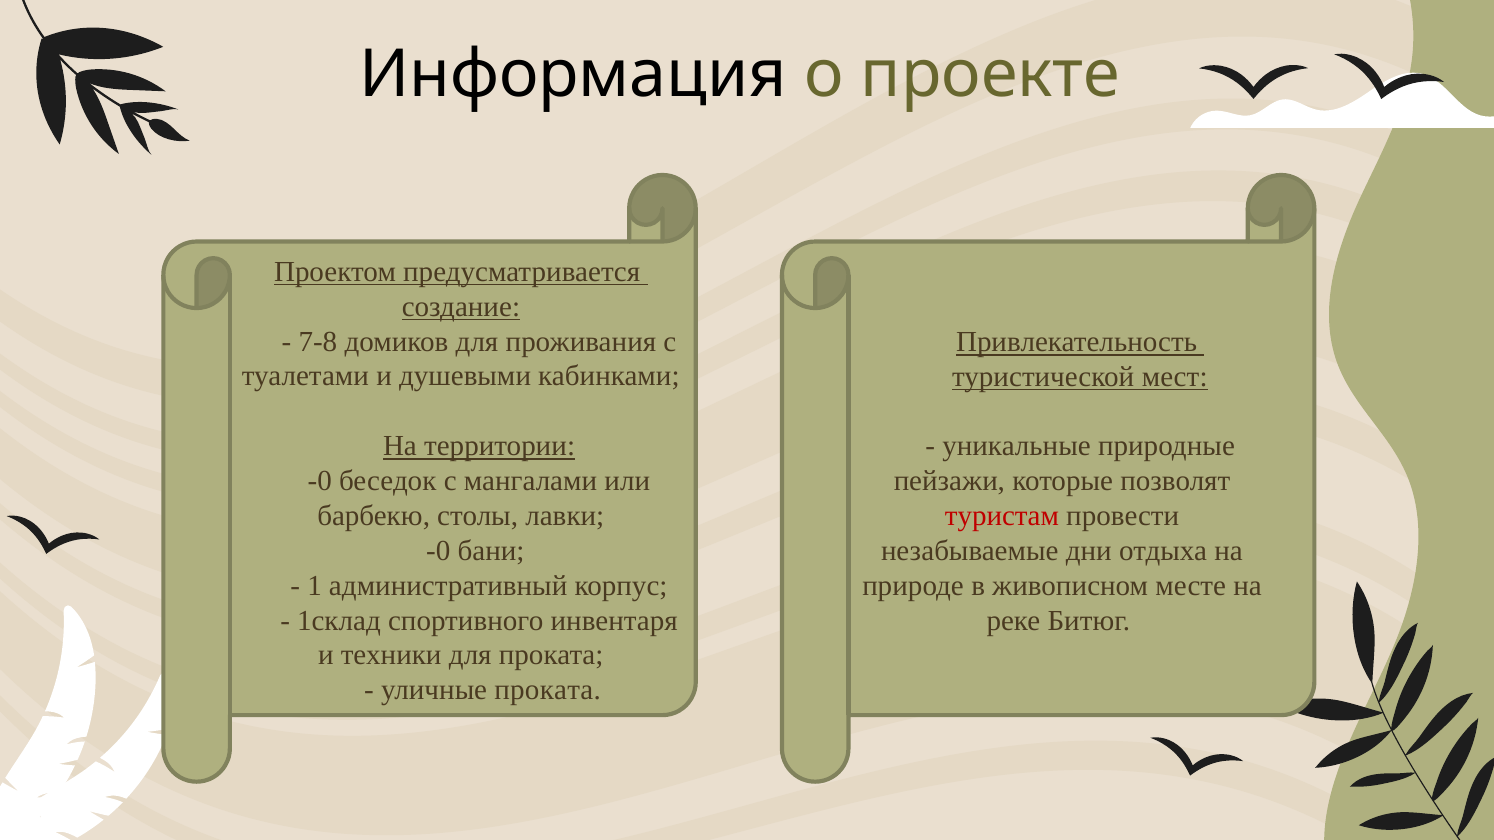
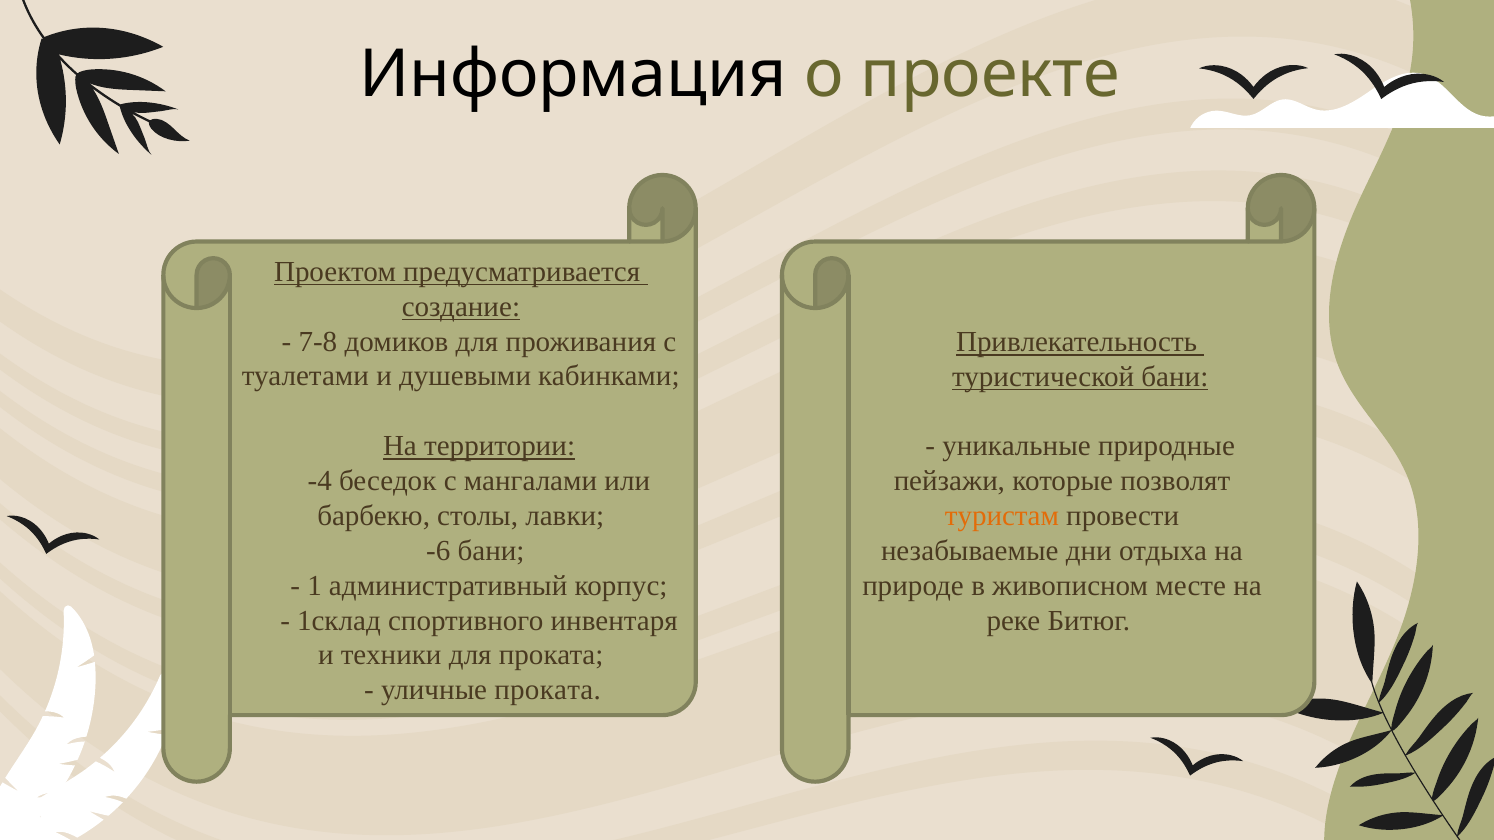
туристической мест: мест -> бани (1175, 377)
-0: -0 -> -4 (320, 481)
туристам colour: red -> orange (1002, 516)
-0: -0 -> -6 (438, 551)
